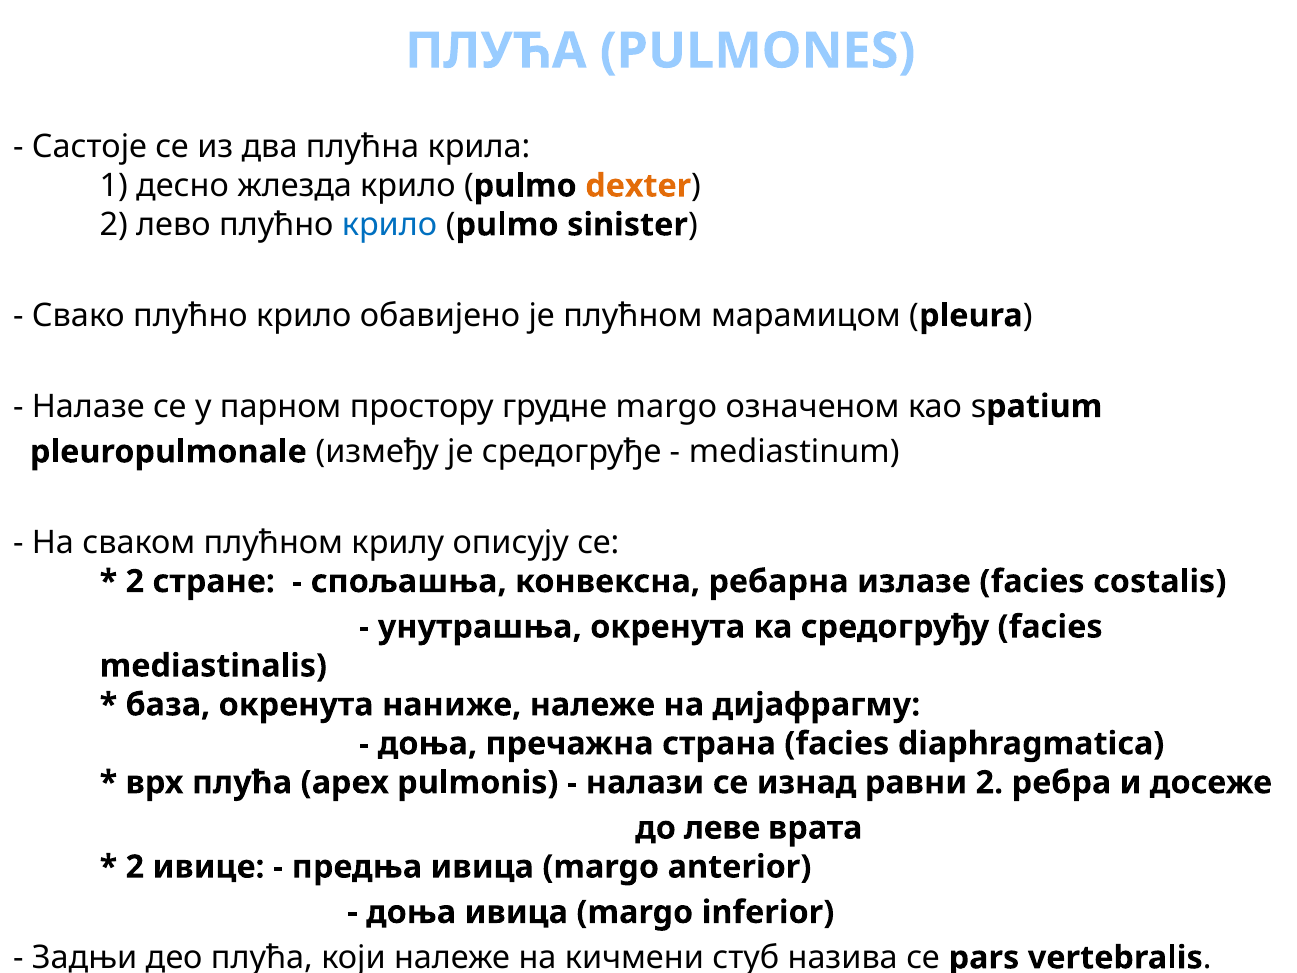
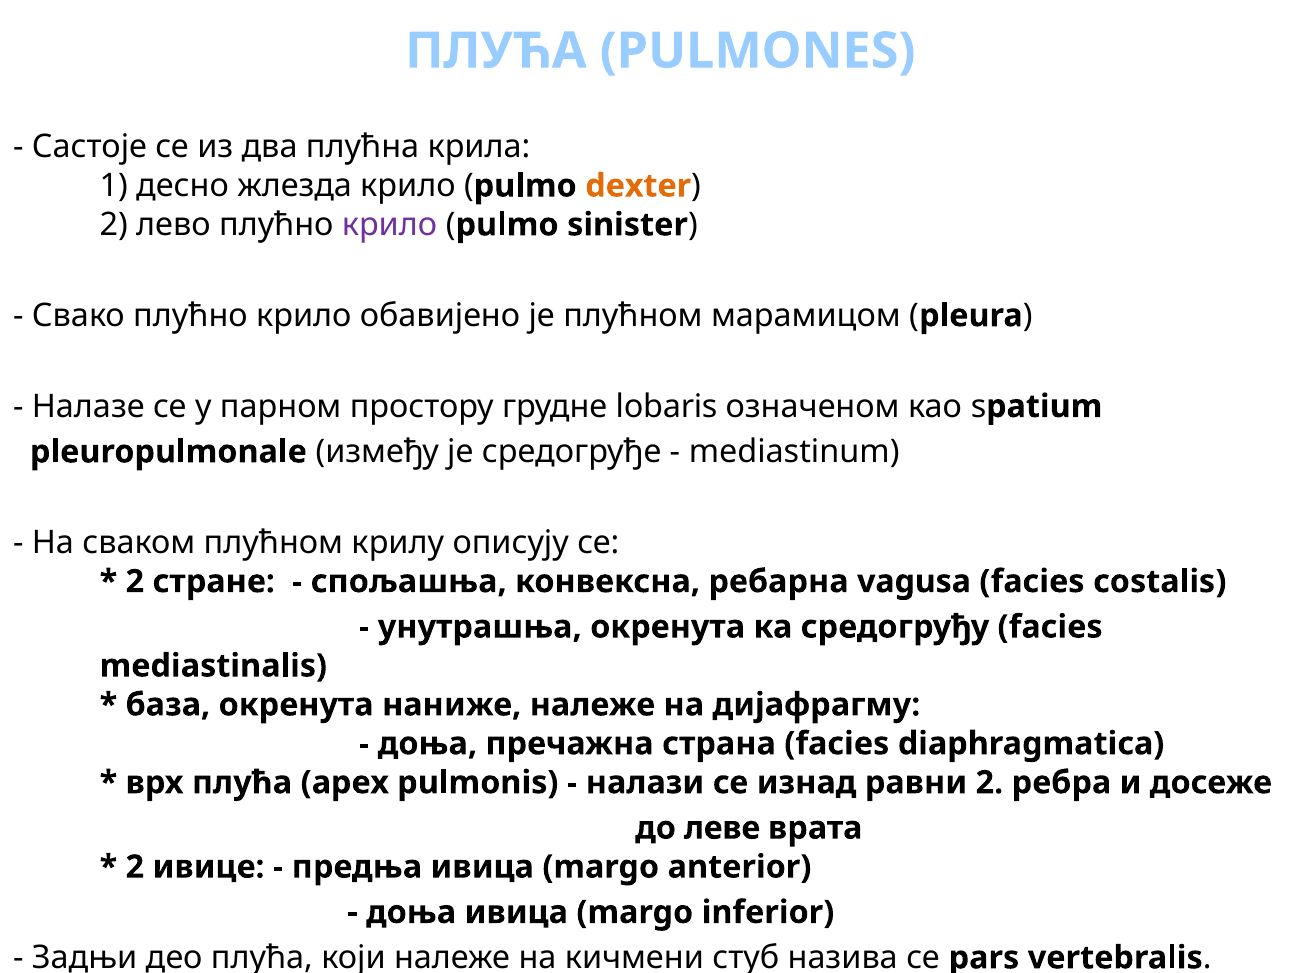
крило colour: blue -> purple (389, 225)
грудне margo: margo -> lobaris (667, 406)
излазе: излазе -> vagusa (914, 581)
